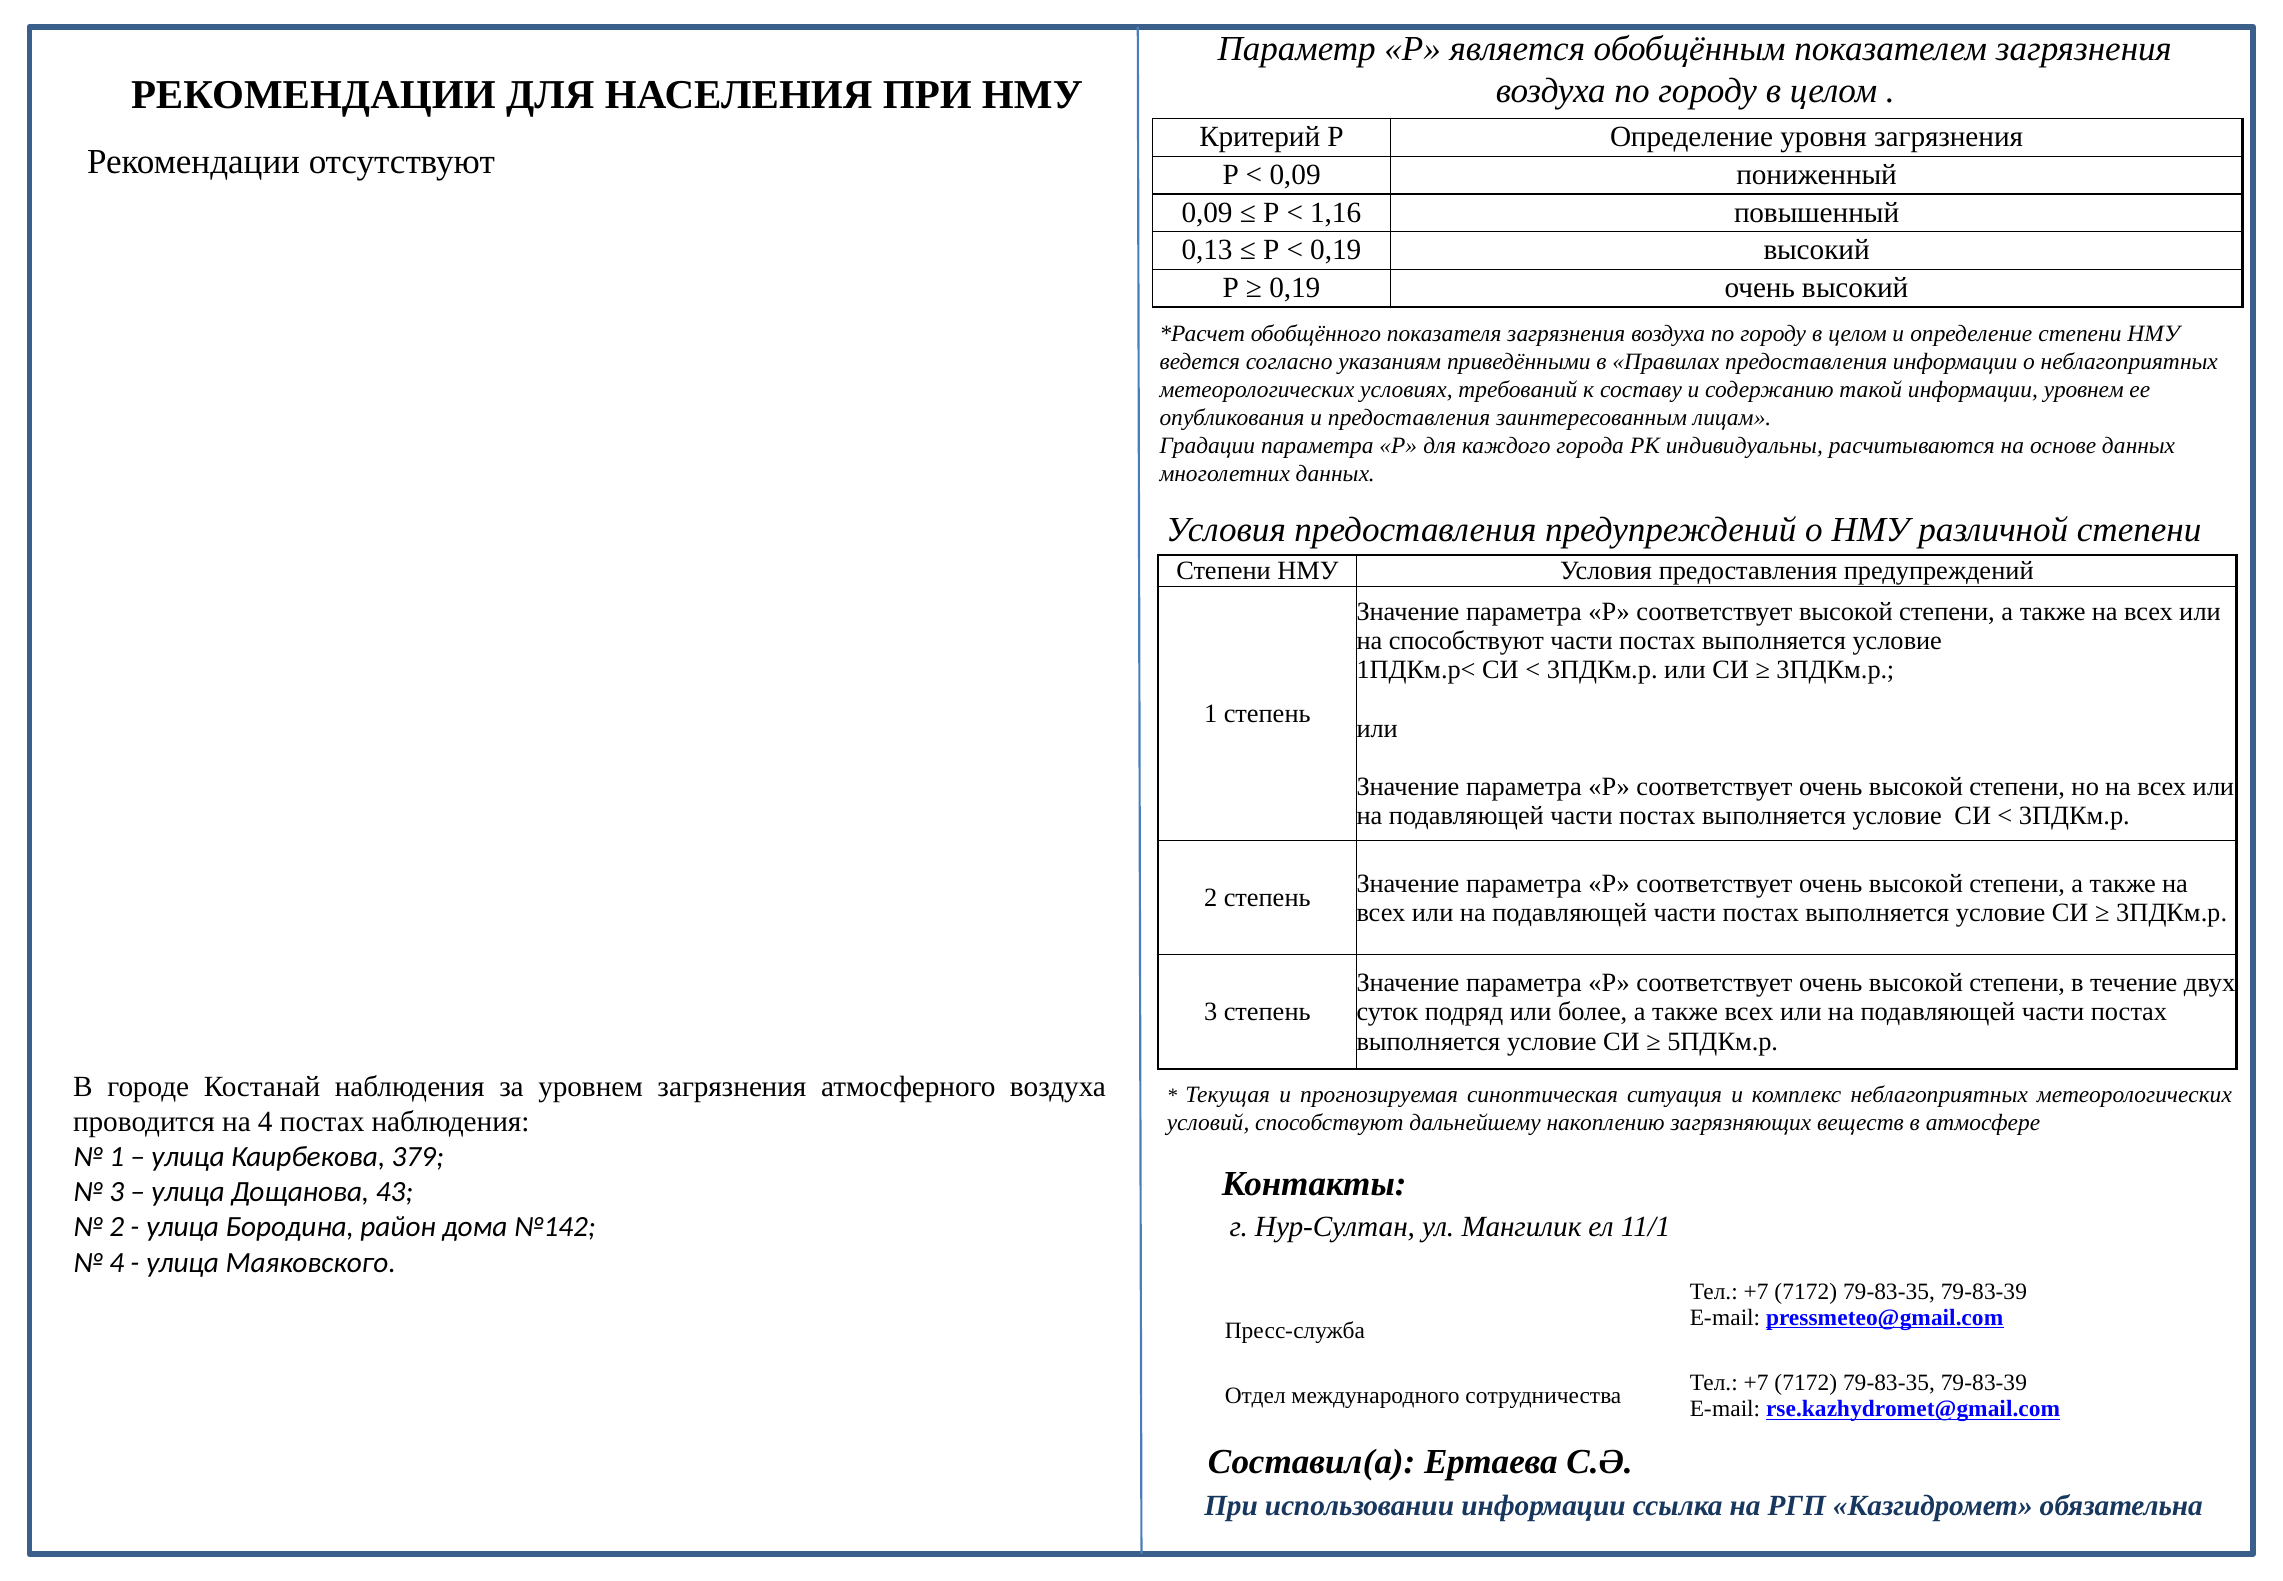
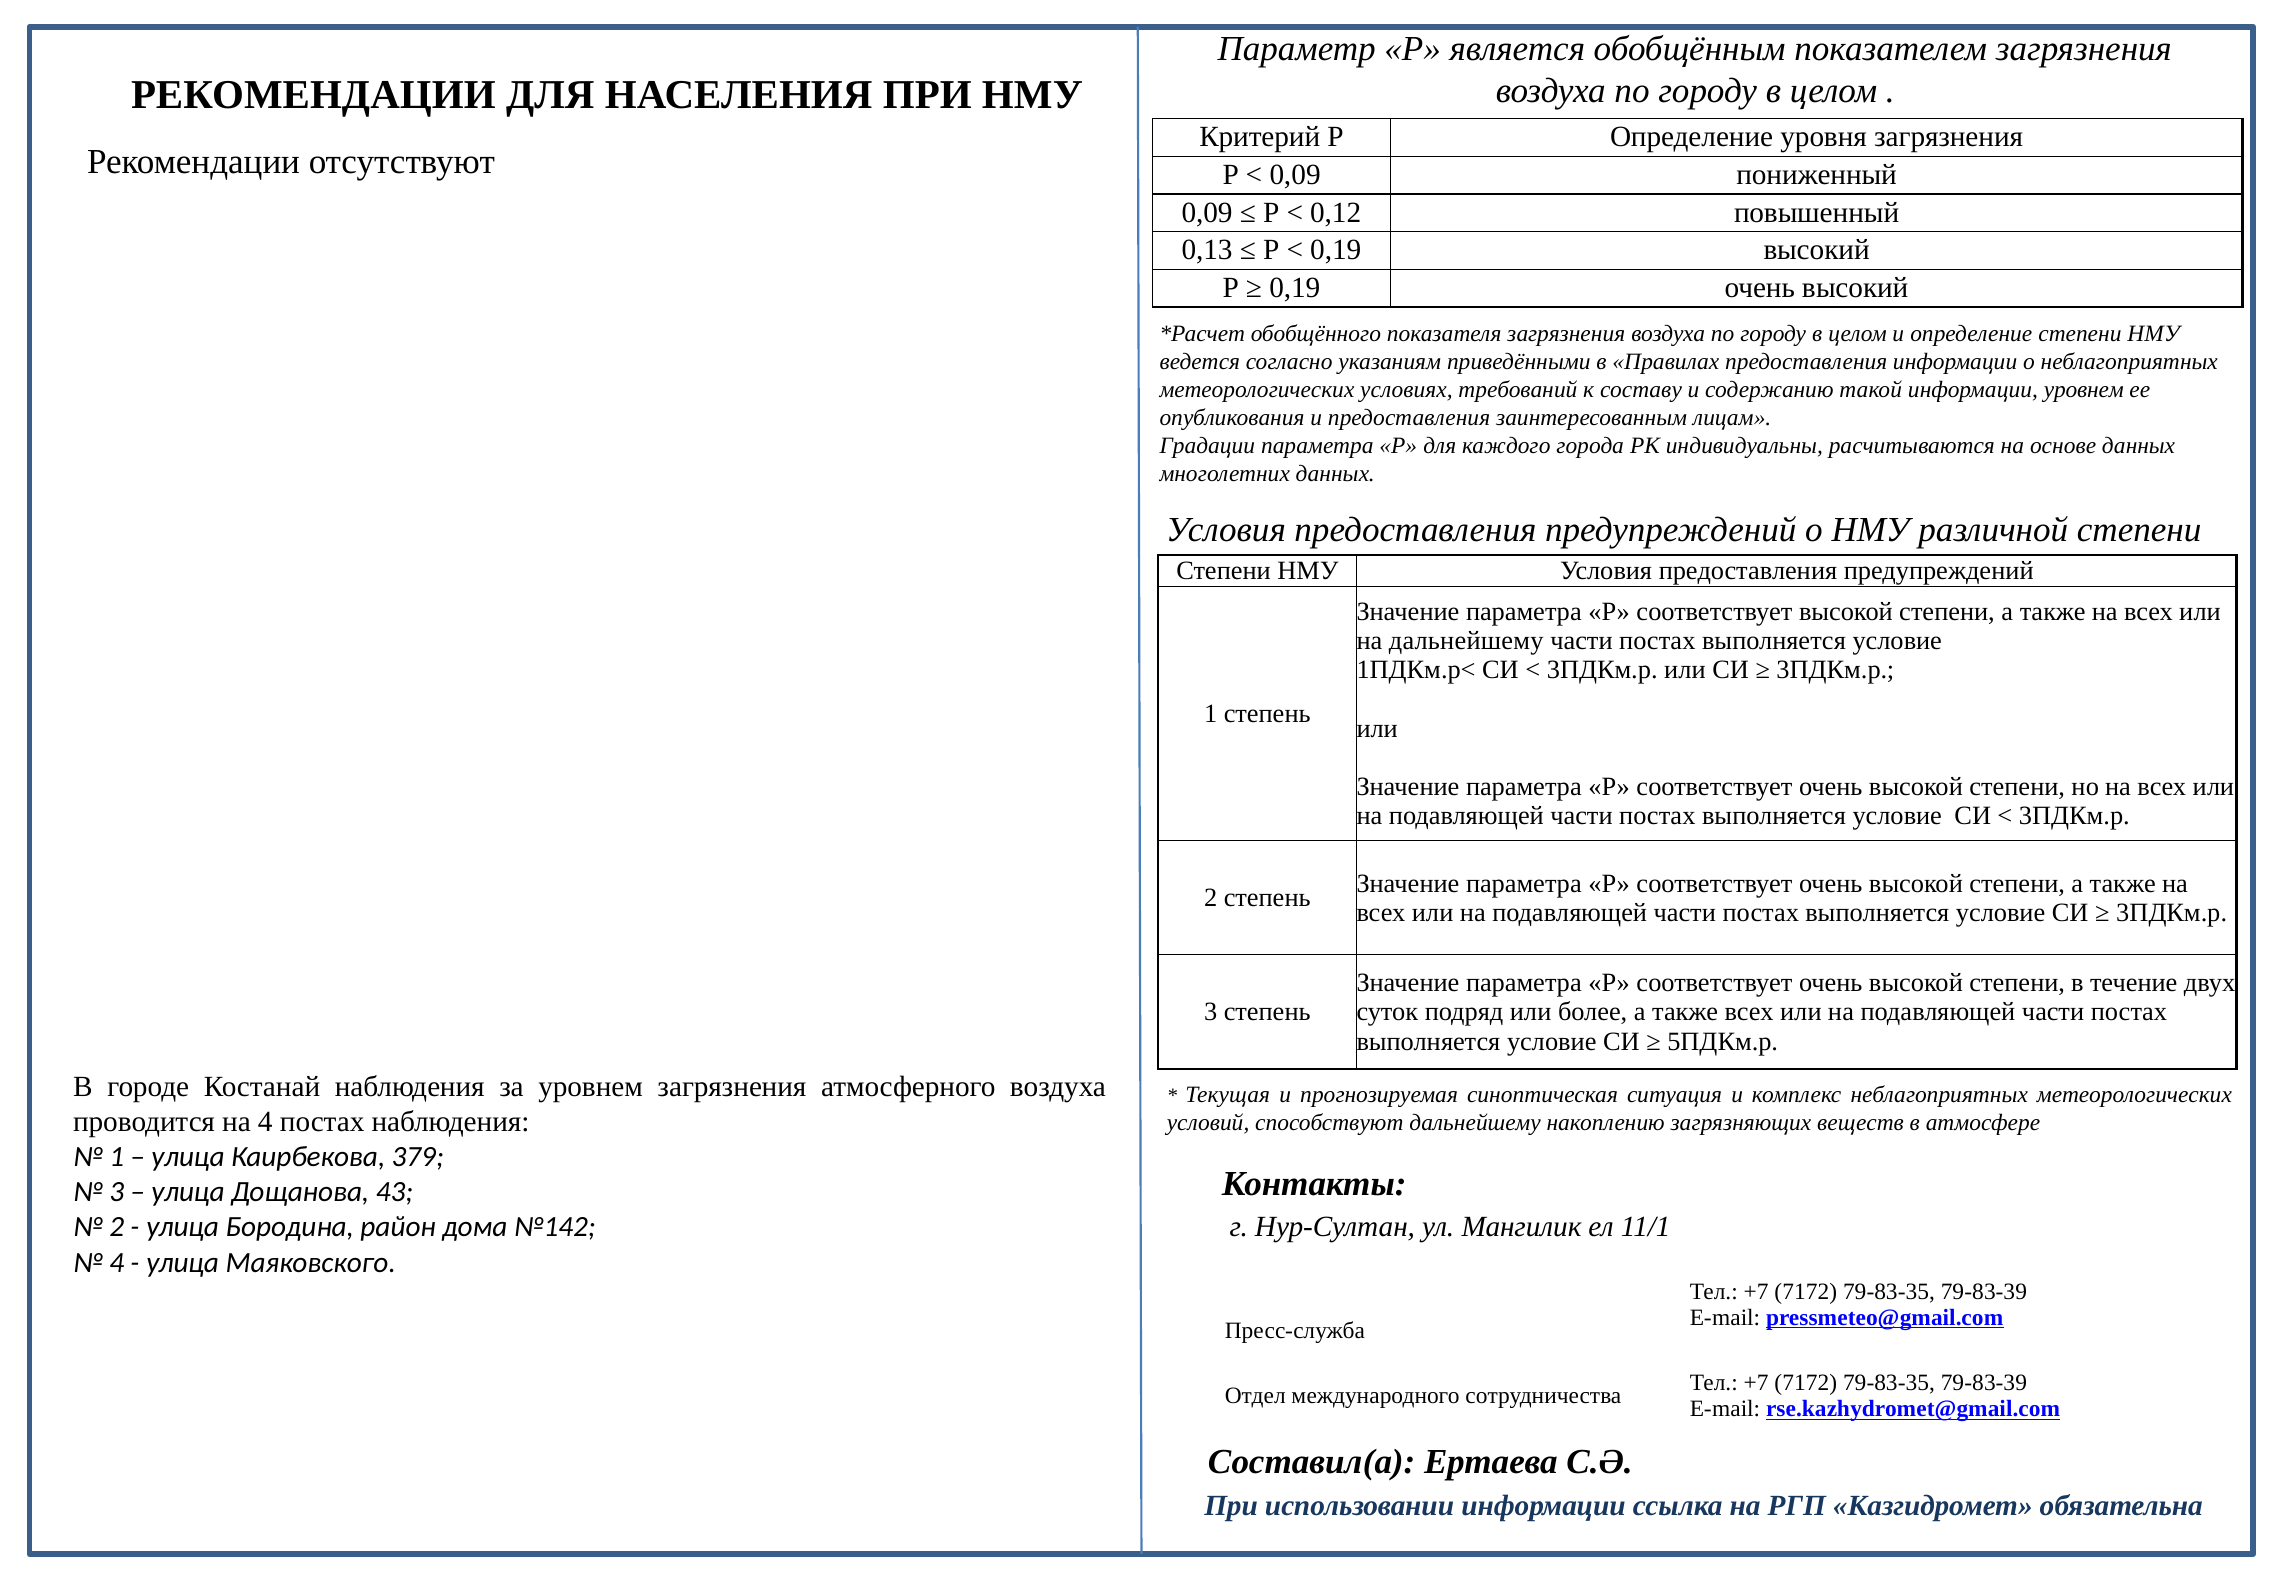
1,16: 1,16 -> 0,12 (1336, 212)
на способствуют: способствуют -> дальнейшему (1466, 641)
